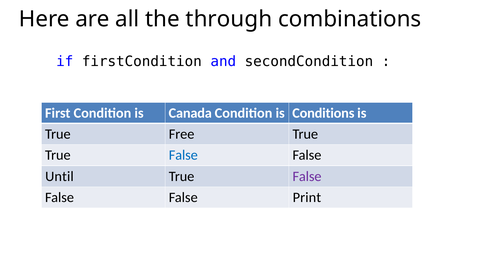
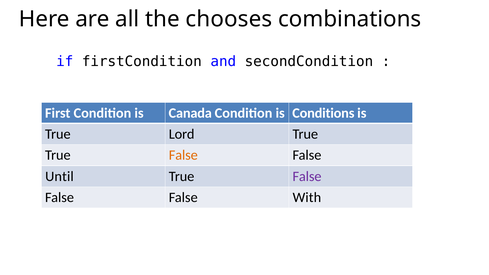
through: through -> chooses (229, 19)
Free: Free -> Lord (182, 134)
False colour: blue -> orange (183, 155)
Print: Print -> With (307, 197)
